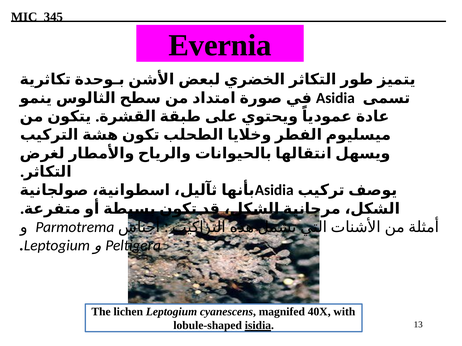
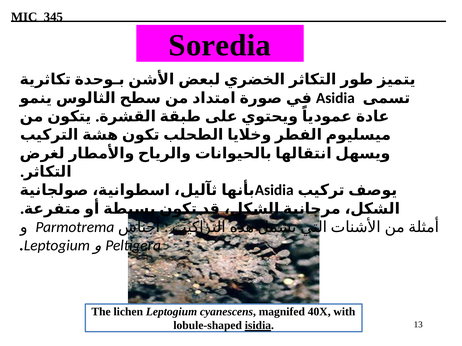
Evernia: Evernia -> Soredia (220, 46)
